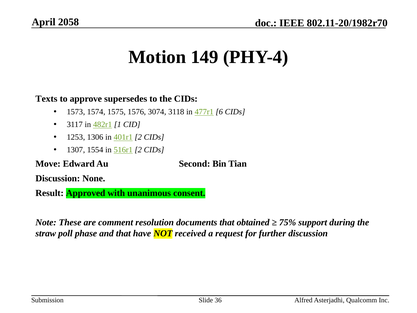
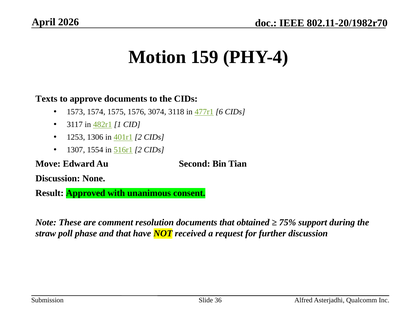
2058: 2058 -> 2026 (69, 22)
149: 149 -> 159 (205, 57)
approve supersedes: supersedes -> documents (126, 99)
